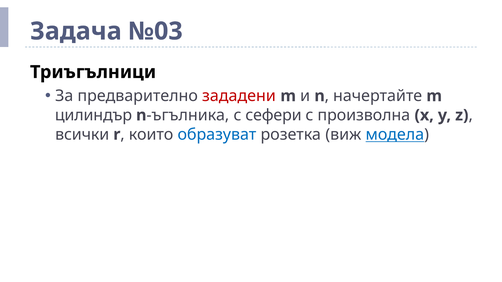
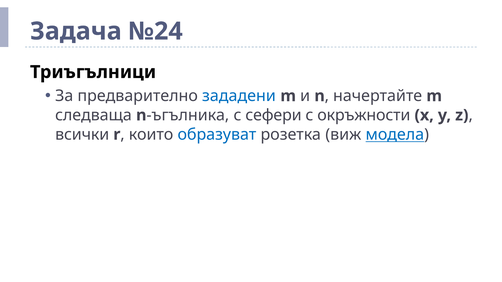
№03: №03 -> №24 (155, 31)
зададени colour: red -> blue (239, 96)
цилиндър: цилиндър -> следваща (93, 115)
произволна: произволна -> окръжности (364, 115)
